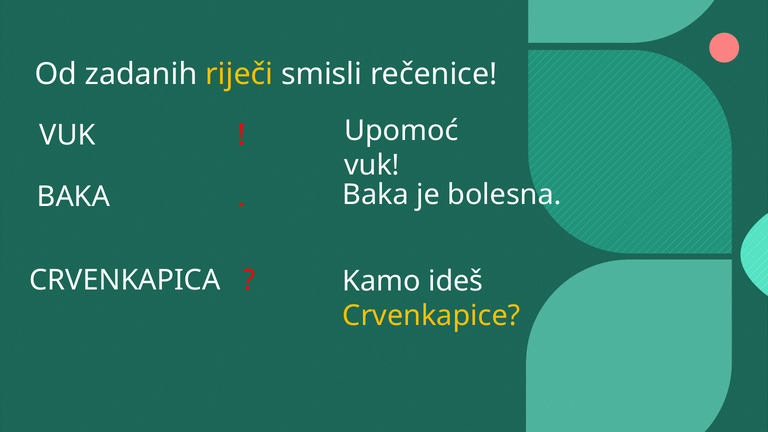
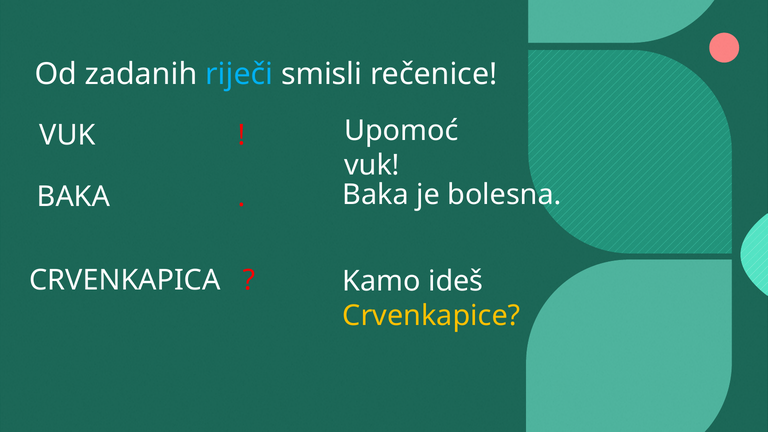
riječi colour: yellow -> light blue (239, 74)
